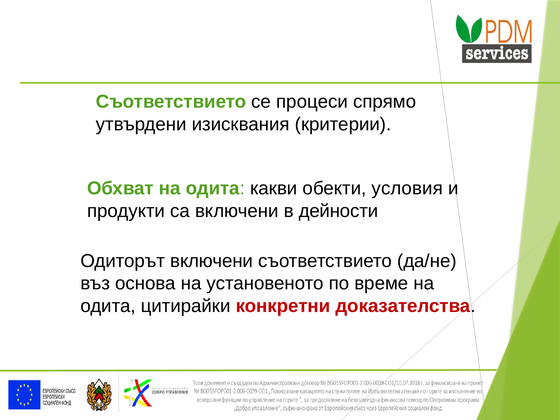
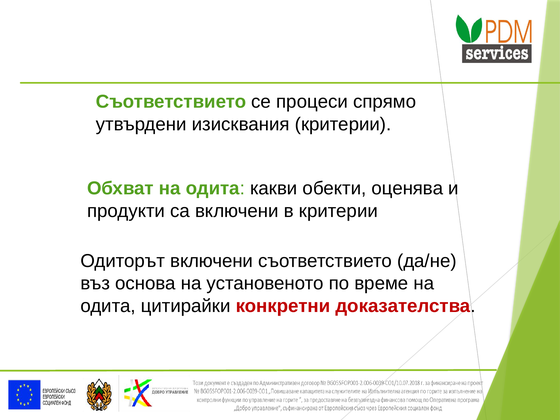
условия: условия -> оценява (407, 188)
в дейности: дейности -> критерии (338, 211)
